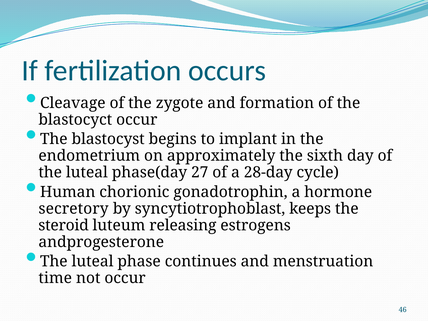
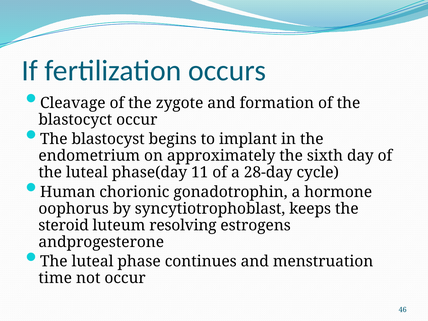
27: 27 -> 11 (200, 173)
secretory: secretory -> oophorus (74, 209)
releasing: releasing -> resolving (183, 225)
